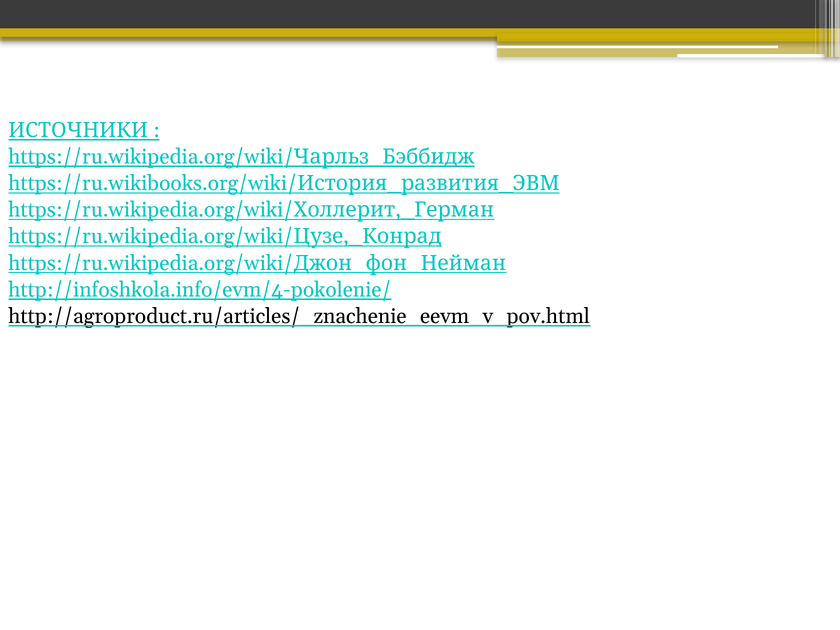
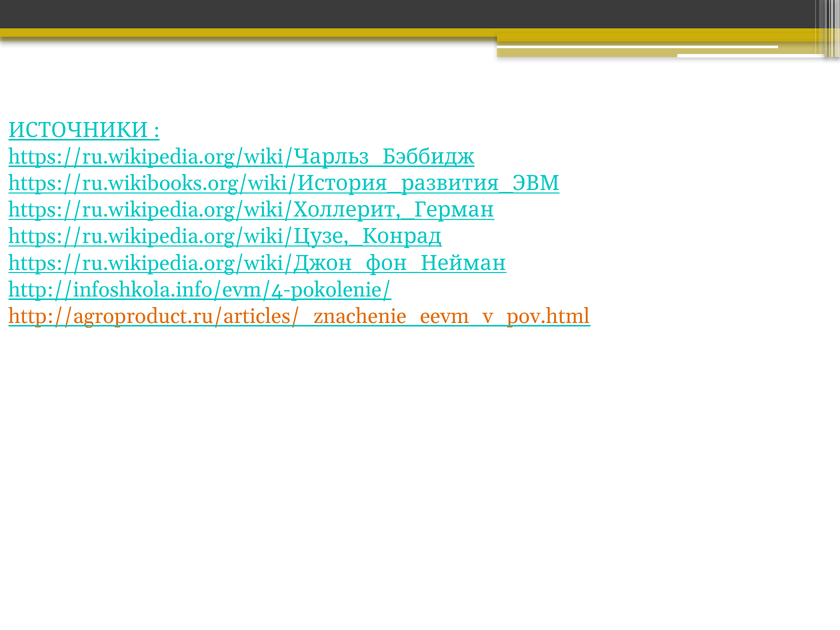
http://agroproduct.ru/articles/_znachenie_eevm_v_pov.html colour: black -> orange (299, 316)
